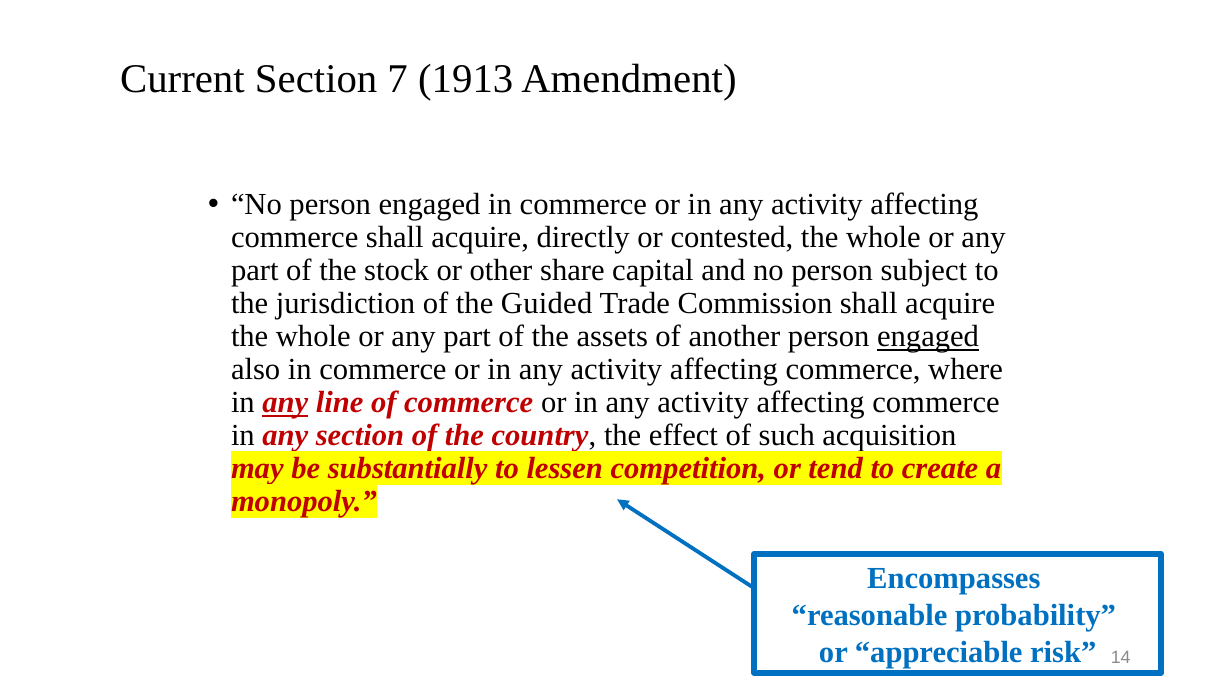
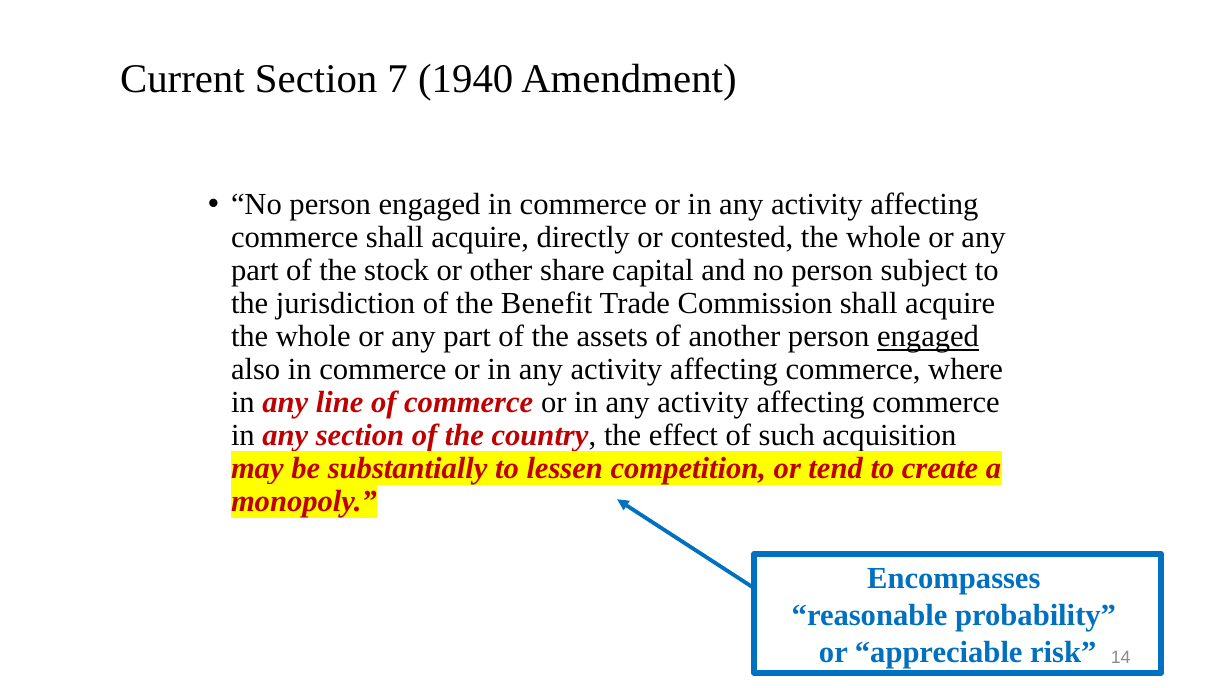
1913: 1913 -> 1940 (466, 79)
Guided: Guided -> Benefit (547, 304)
any underline: present -> none (285, 403)
